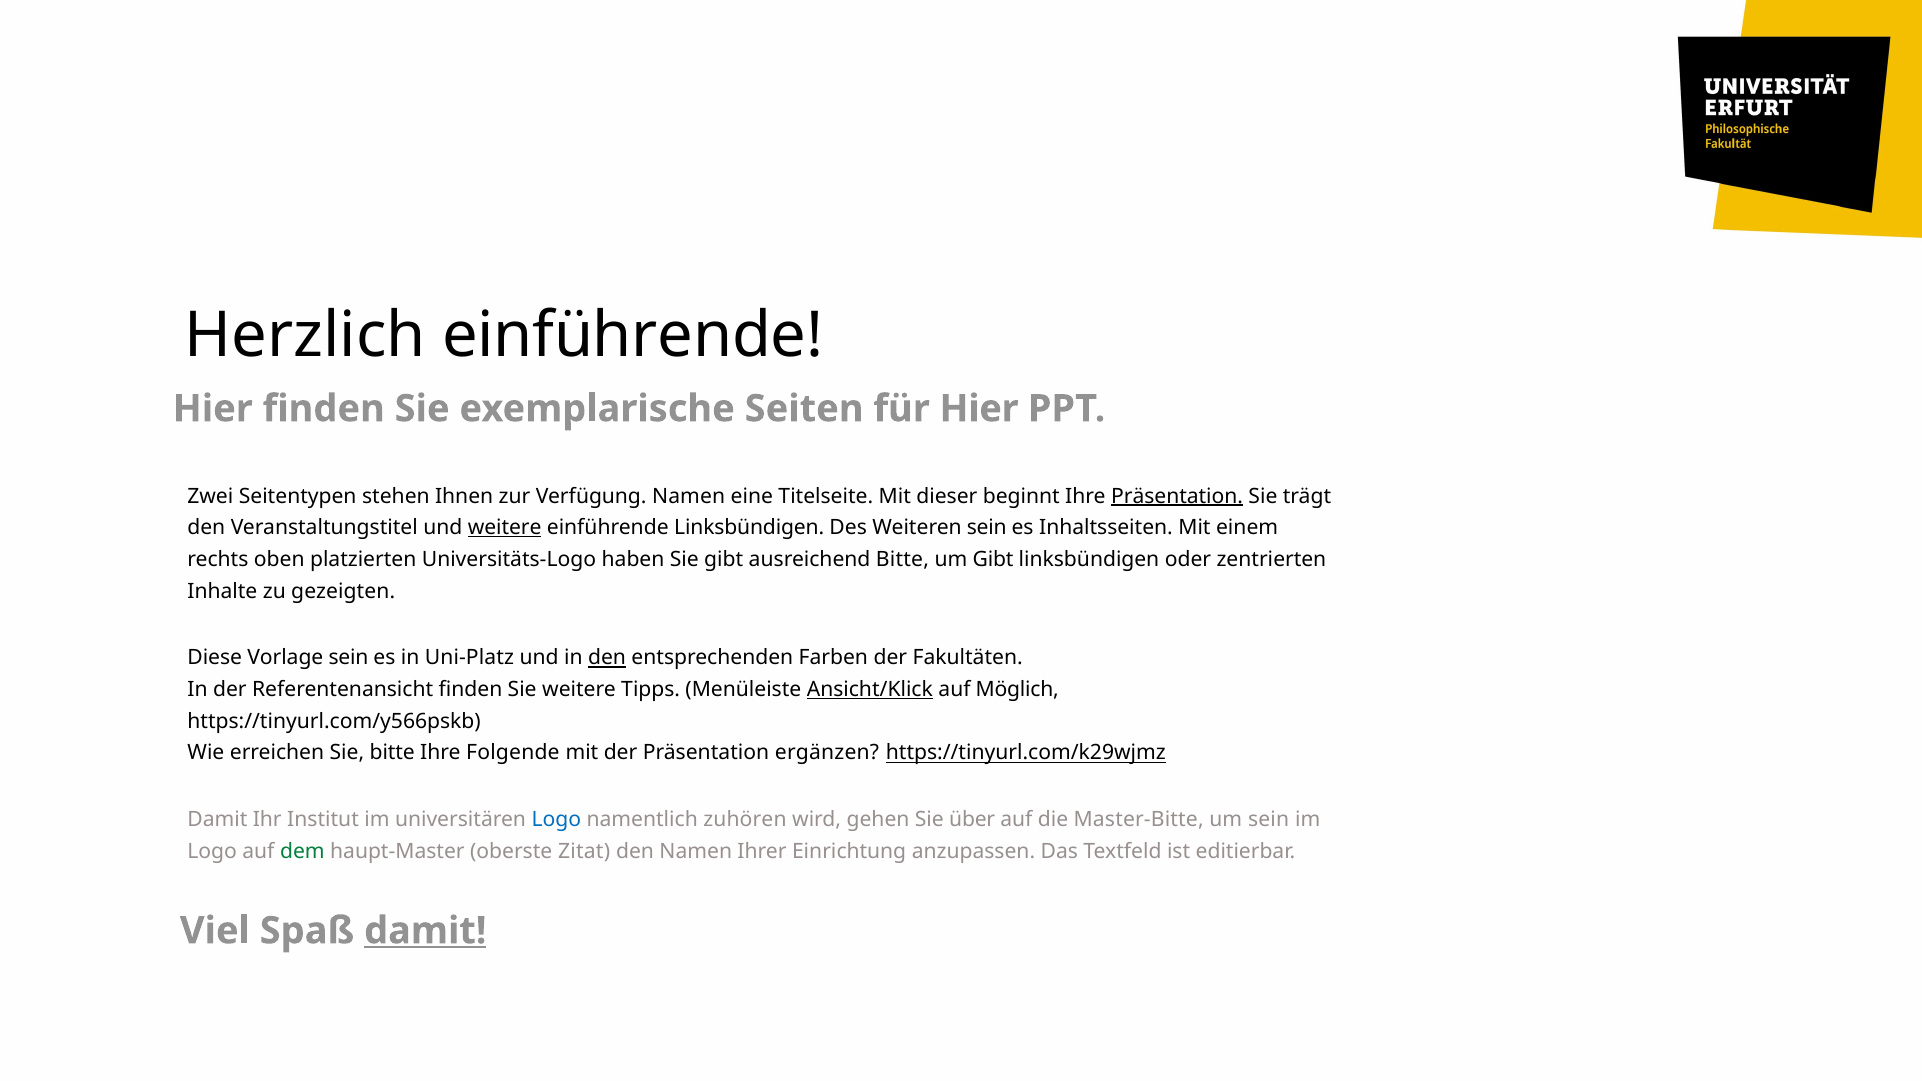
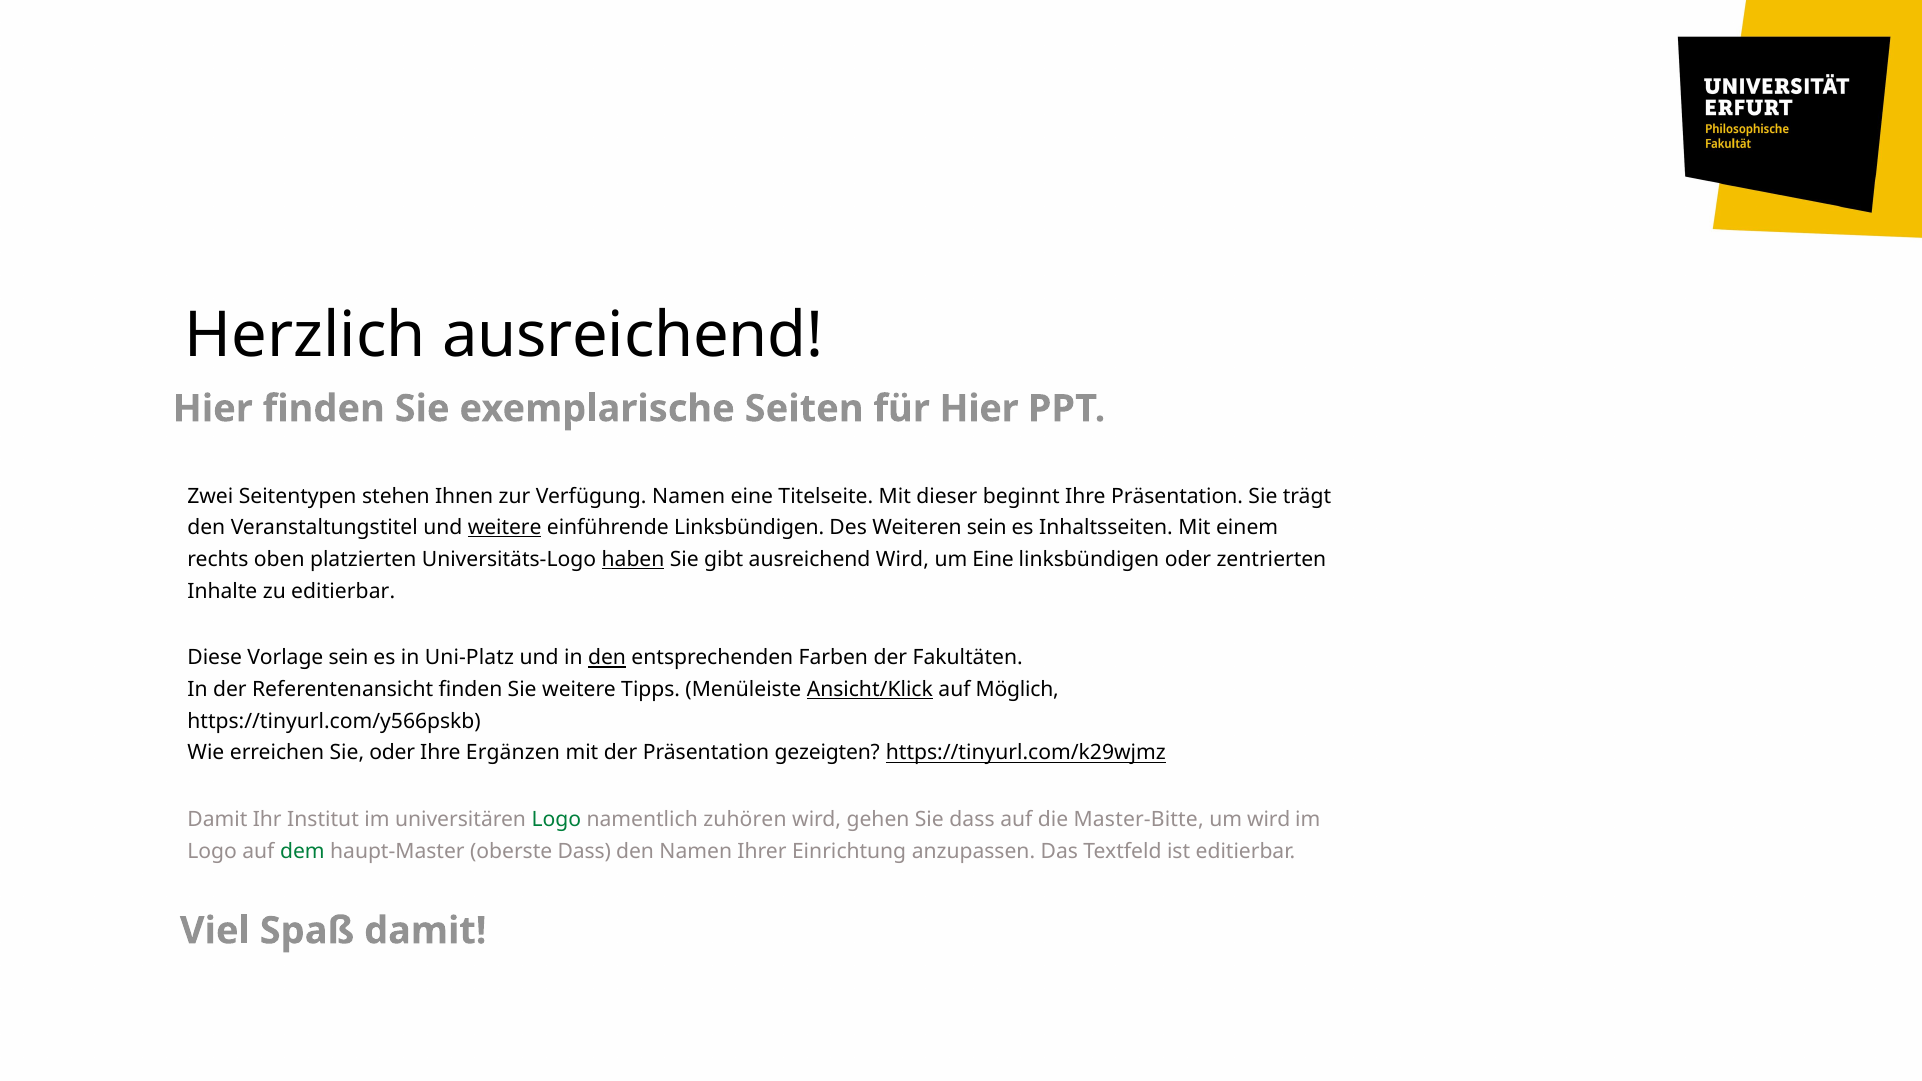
Herzlich einführende: einführende -> ausreichend (633, 335)
Präsentation underline: present -> none (1177, 496)
haben underline: none -> present (633, 559)
ausreichend Bitte: Bitte -> Wird (902, 559)
um Gibt: Gibt -> Eine (993, 559)
zu gezeigten: gezeigten -> editierbar (343, 591)
Sie bitte: bitte -> oder (392, 753)
Folgende: Folgende -> Ergänzen (513, 753)
ergänzen: ergänzen -> gezeigten (827, 753)
Logo colour: blue -> green (556, 820)
Sie über: über -> dass (972, 820)
um sein: sein -> wird (1269, 820)
oberste Zitat: Zitat -> Dass (584, 852)
damit underline: present -> none (425, 931)
